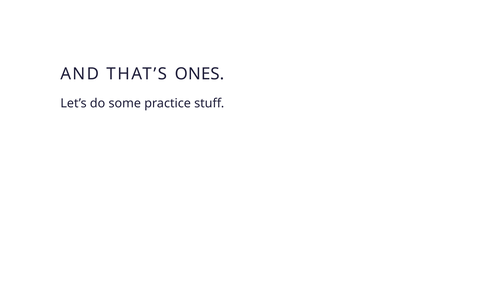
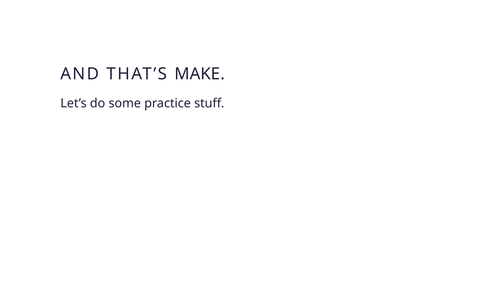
ONES: ONES -> MAKE (200, 74)
